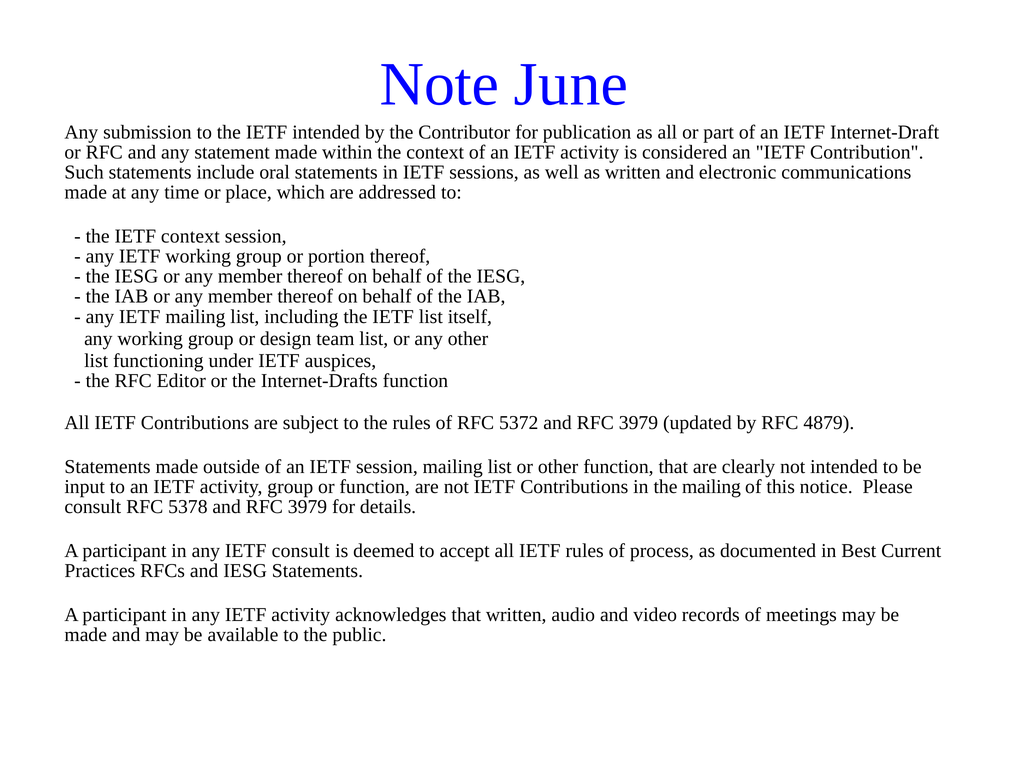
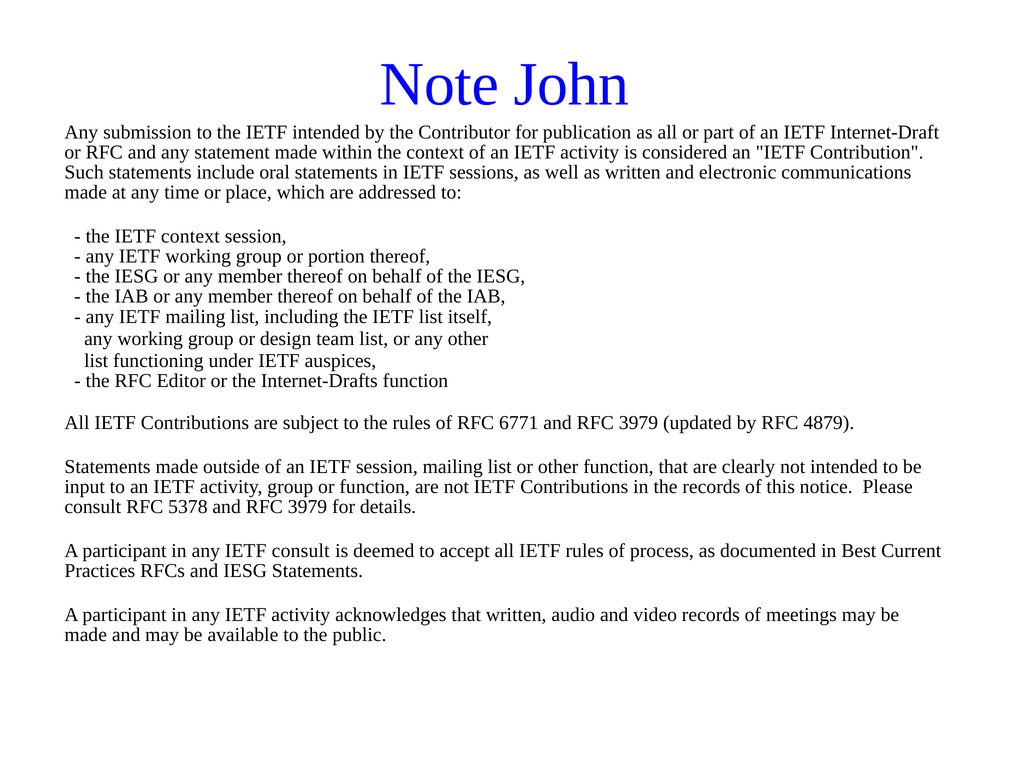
June: June -> John (571, 84)
5372: 5372 -> 6771 (519, 423)
the mailing: mailing -> records (711, 487)
